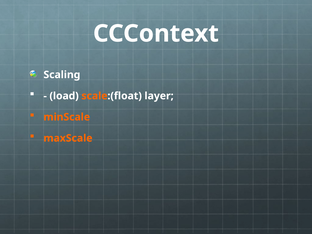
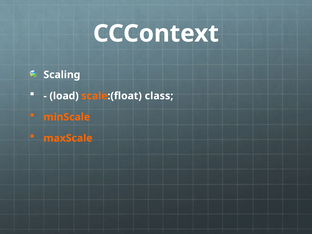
layer: layer -> class (159, 96)
